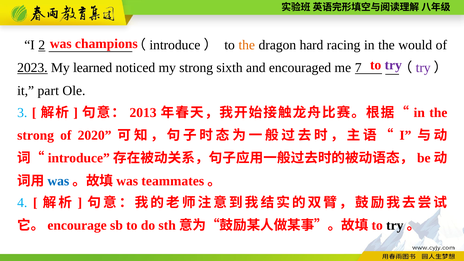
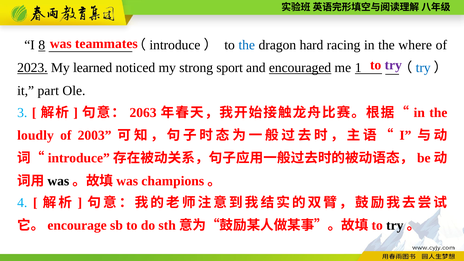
champions: champions -> teammates (106, 44)
2: 2 -> 8 (42, 45)
the colour: orange -> blue (247, 45)
would: would -> where (415, 45)
sixth: sixth -> sport (230, 68)
encouraged underline: none -> present (300, 68)
7: 7 -> 1 (358, 68)
try colour: purple -> blue (423, 68)
2013: 2013 -> 2063 (143, 113)
strong: strong -> loudly (36, 135)
2020: 2020 -> 2003 (95, 135)
was colour: blue -> black (58, 181)
teammates: teammates -> champions (173, 181)
